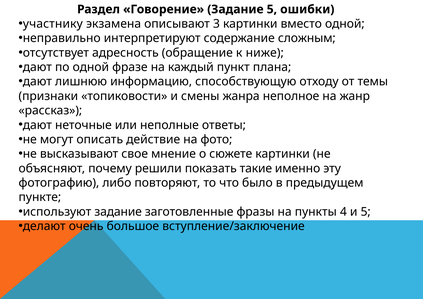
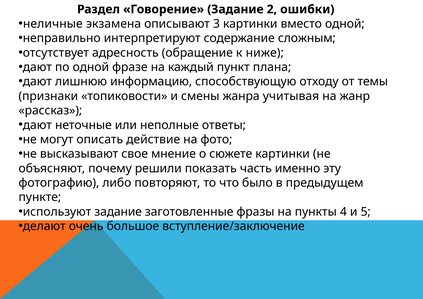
Задание 5: 5 -> 2 (272, 9)
участнику: участнику -> неличные (53, 24)
неполное: неполное -> учитывая (291, 96)
такие: такие -> часть (256, 168)
